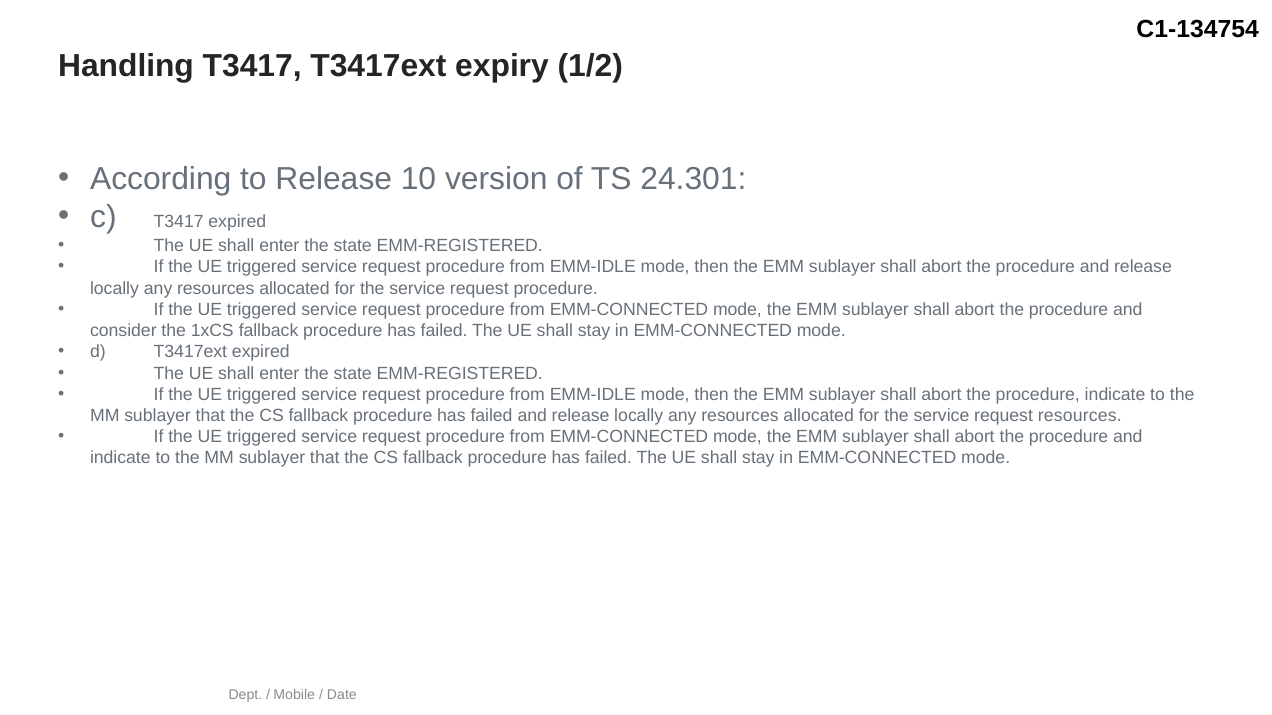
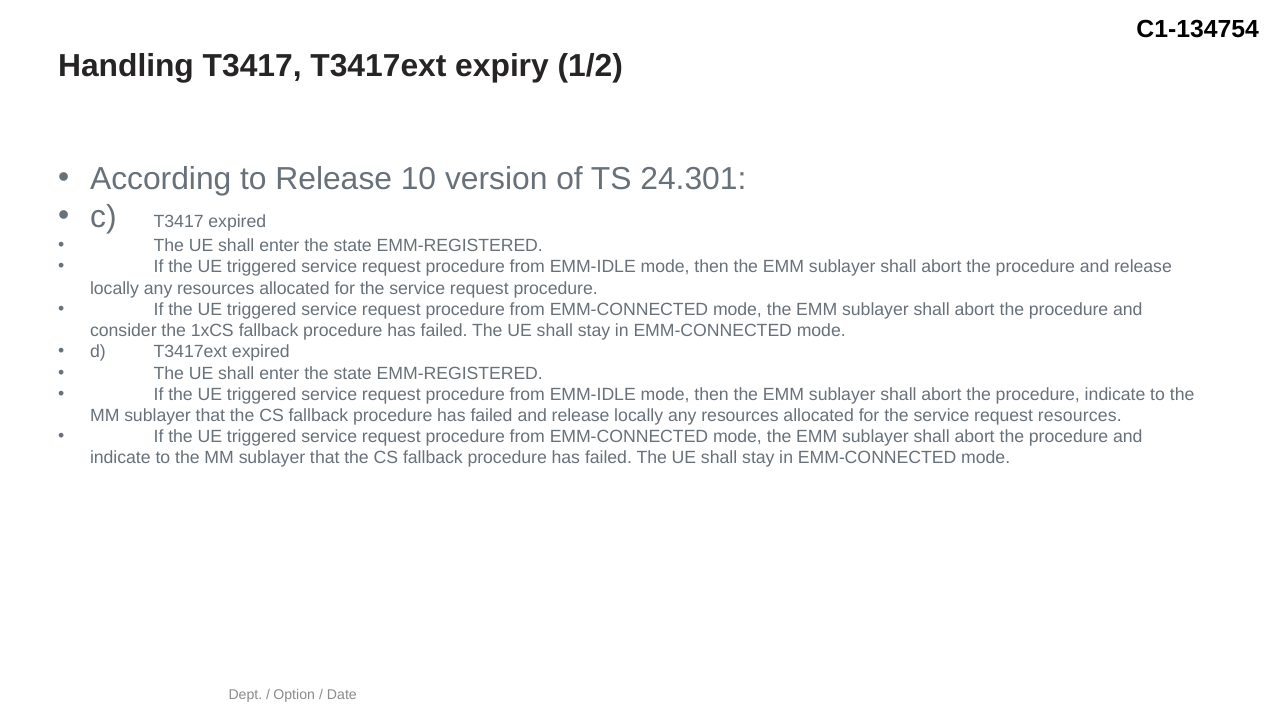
Mobile: Mobile -> Option (294, 695)
